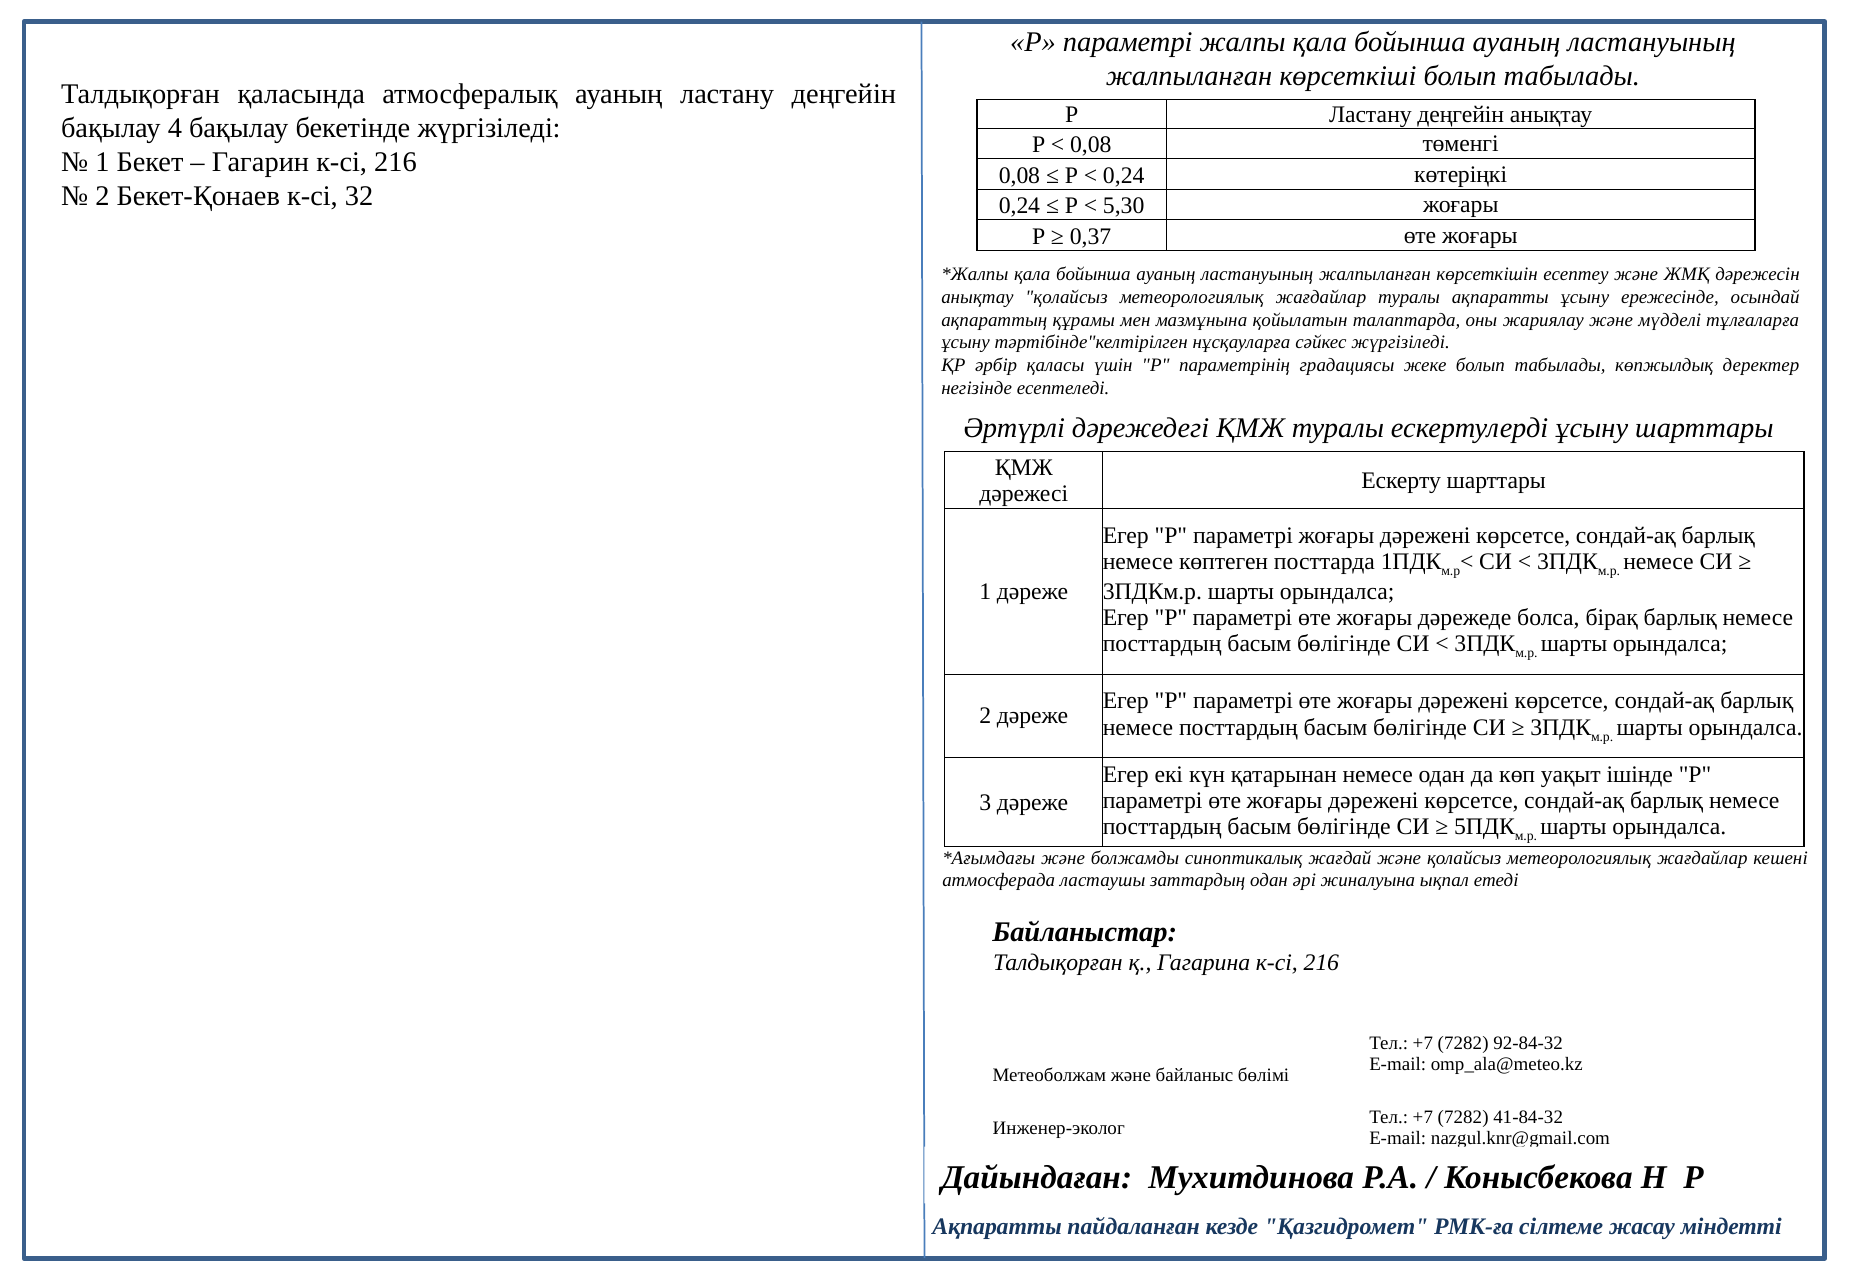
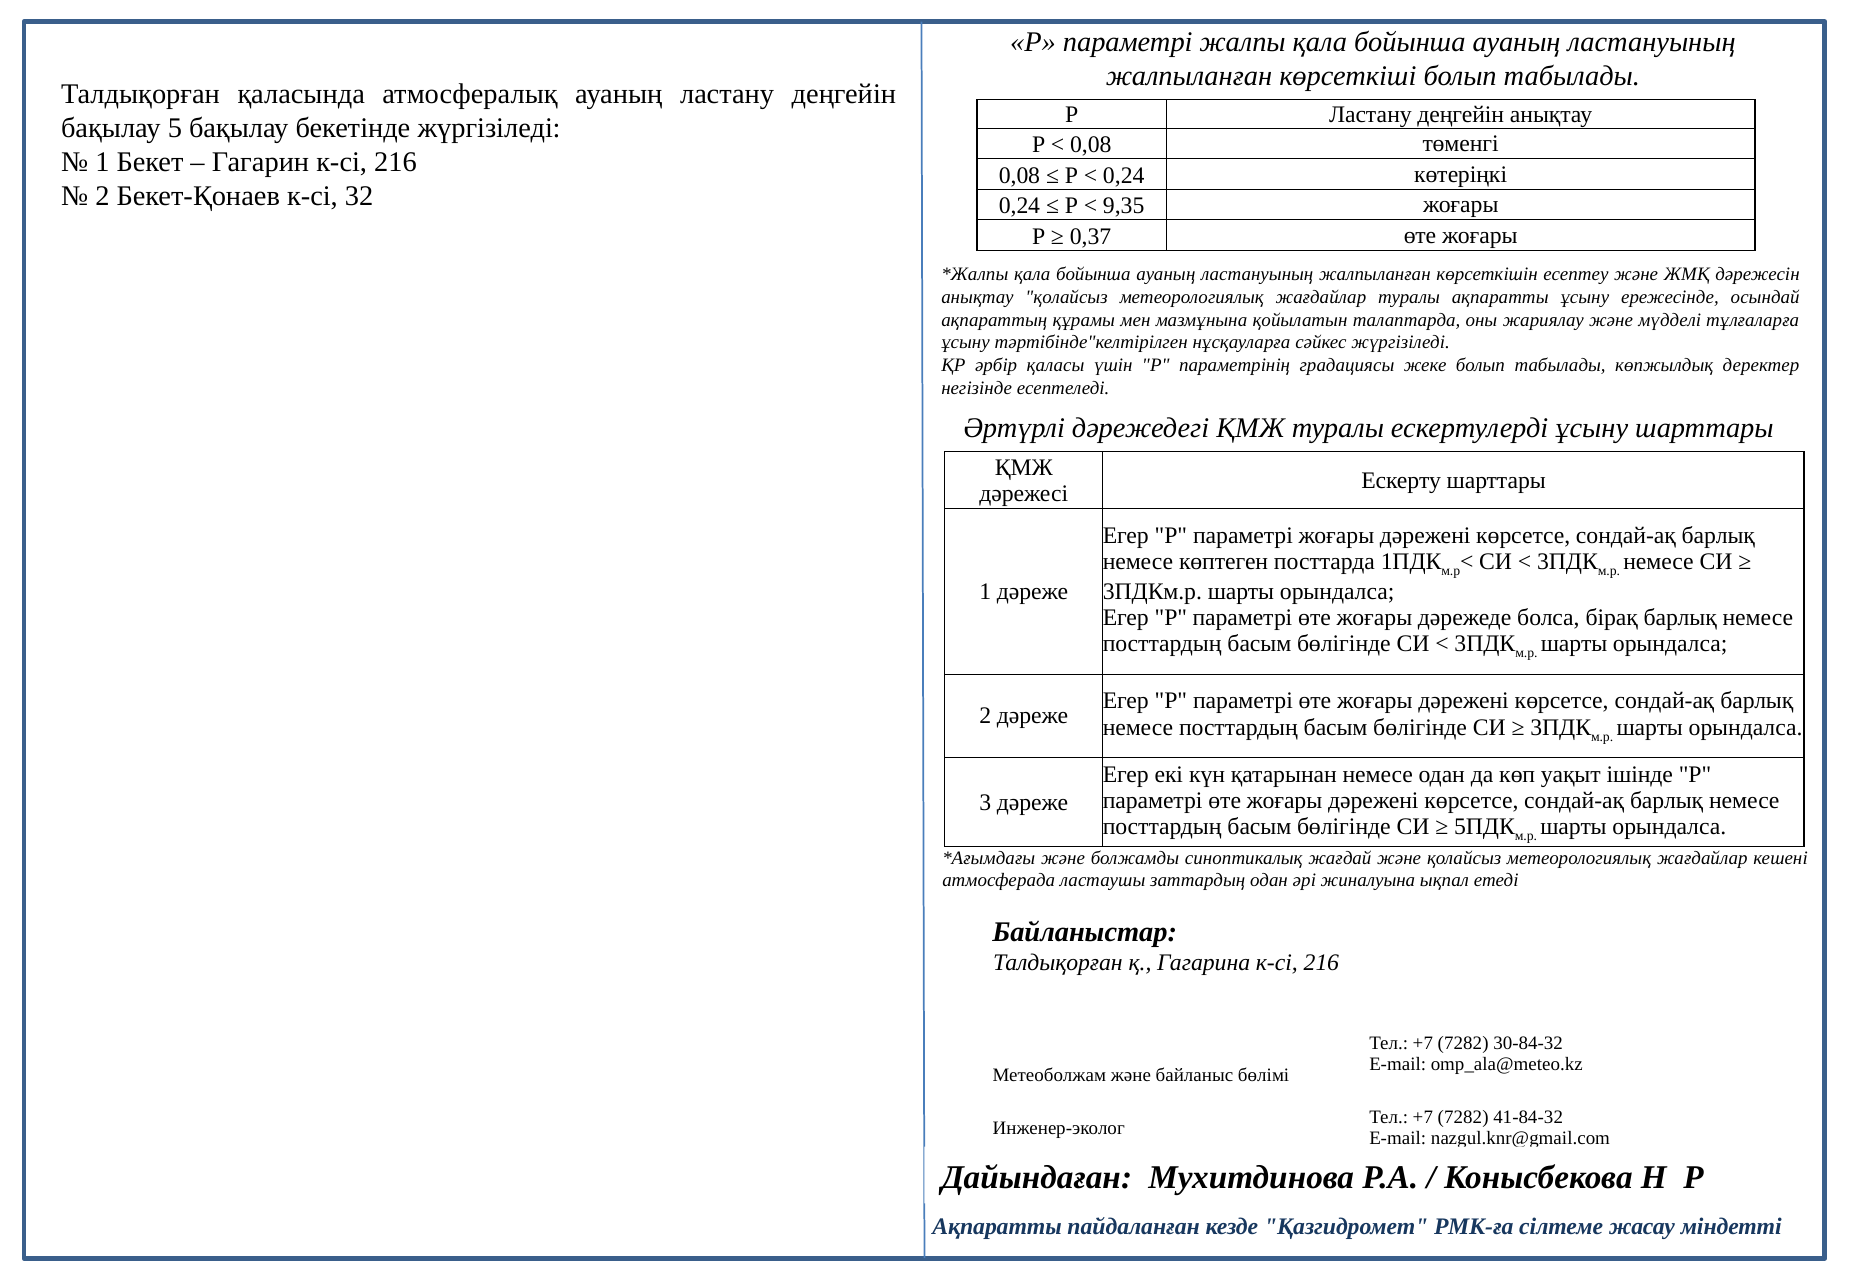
4: 4 -> 5 (175, 128)
5,30: 5,30 -> 9,35 (1124, 206)
92-84-32: 92-84-32 -> 30-84-32 (1528, 1044)
